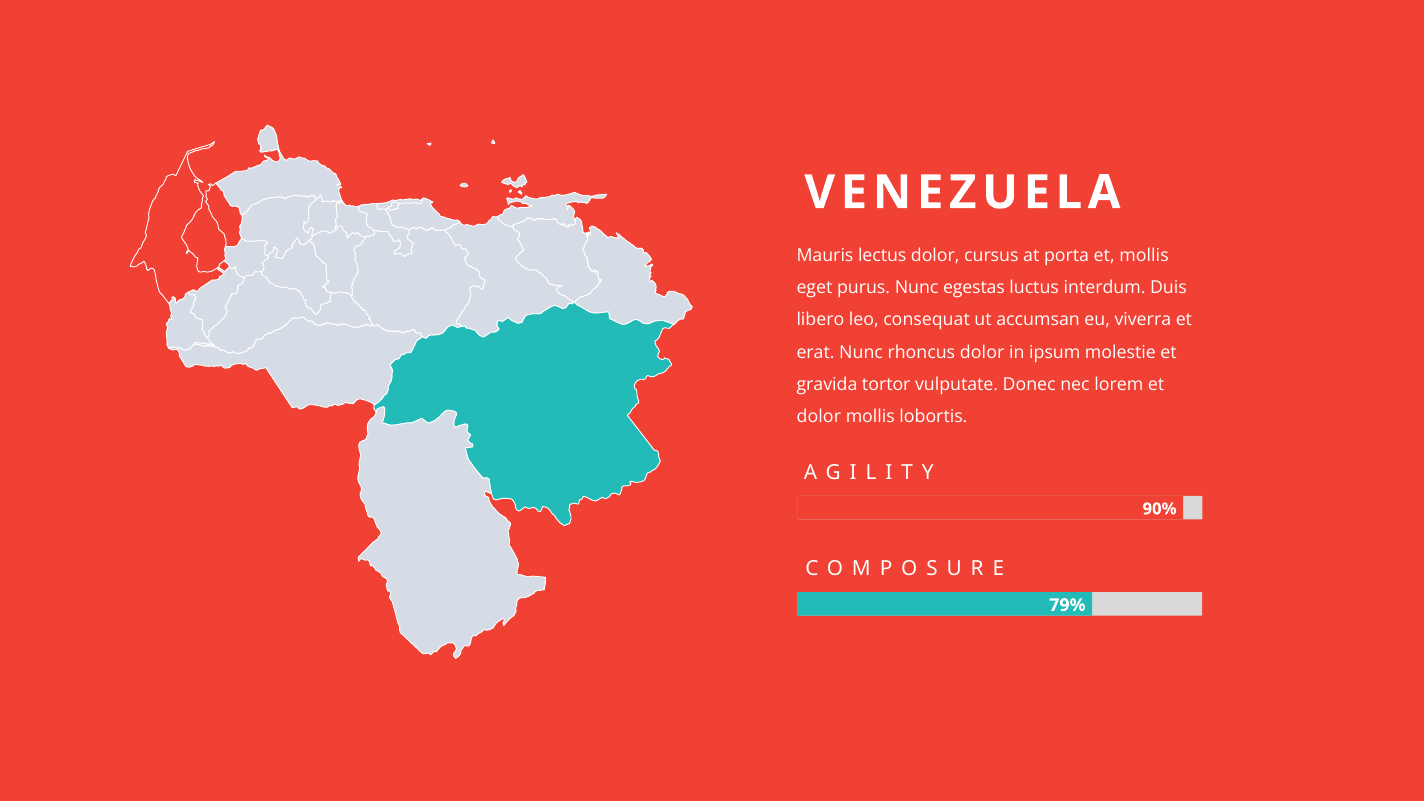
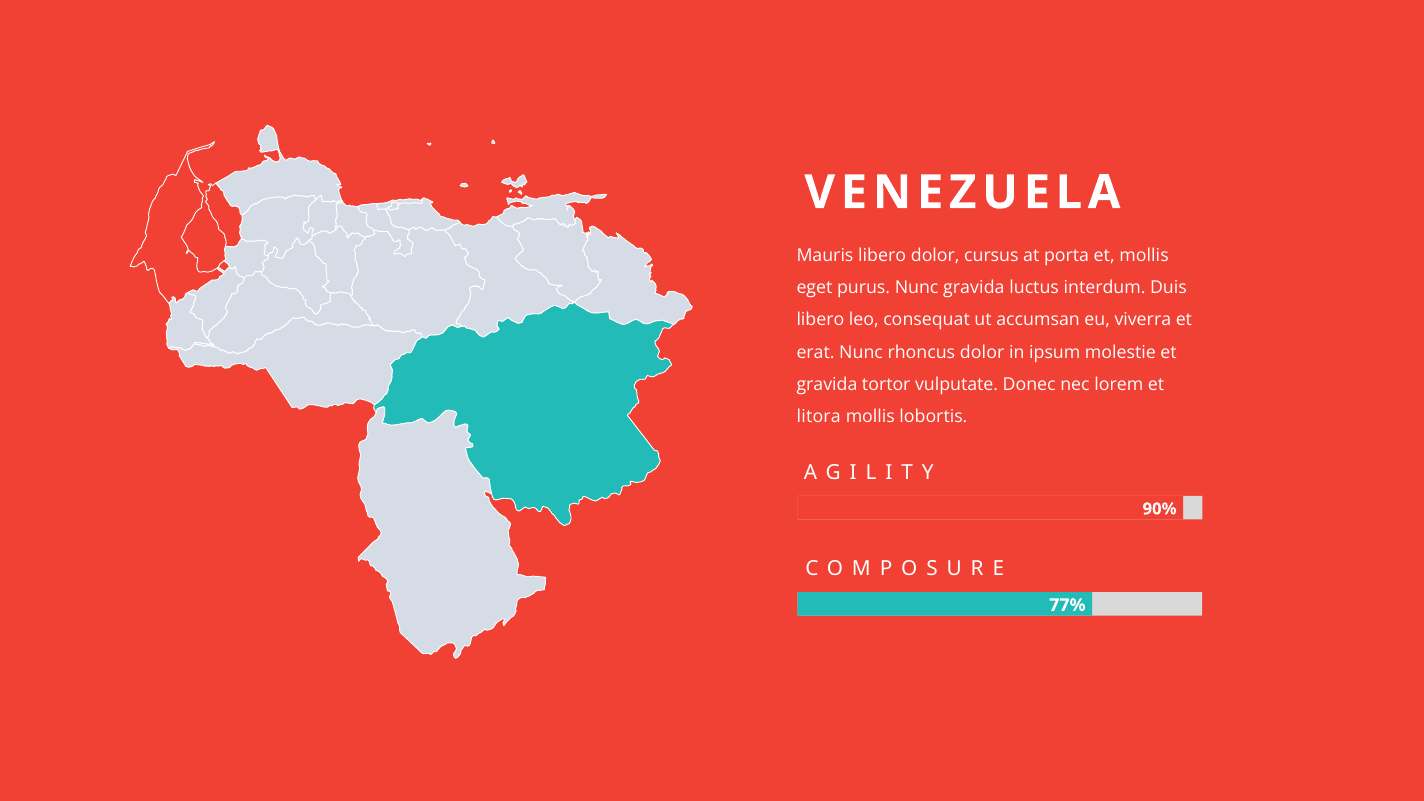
Mauris lectus: lectus -> libero (882, 256)
Nunc egestas: egestas -> gravida (974, 288)
dolor: dolor -> litora (819, 416)
79%: 79% -> 77% (1067, 605)
